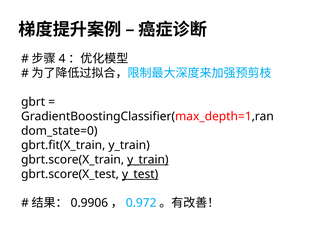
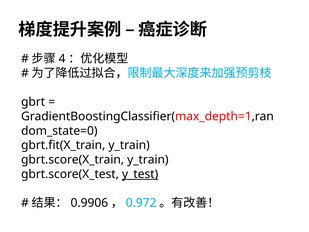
y_train underline: present -> none (148, 160)
